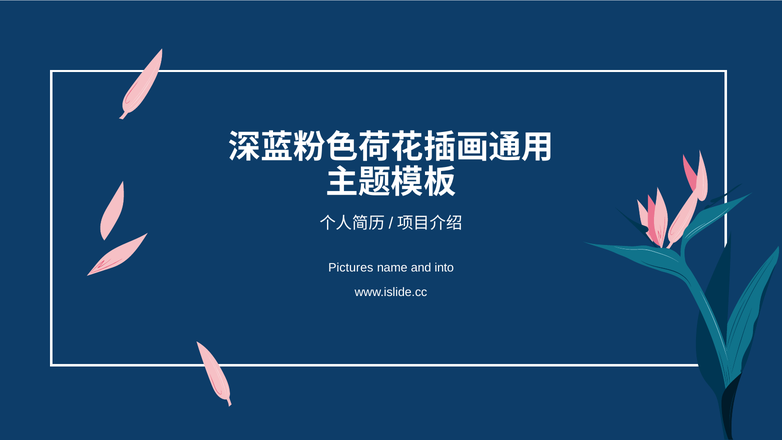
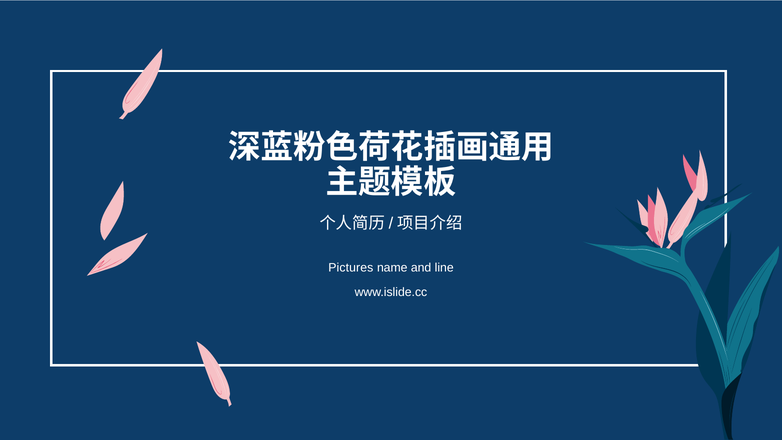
into: into -> line (444, 268)
